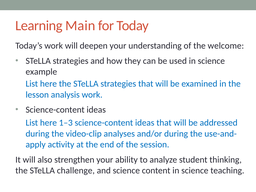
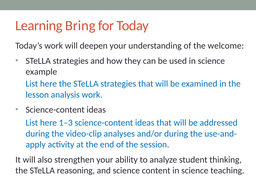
Main: Main -> Bring (80, 26)
challenge: challenge -> reasoning (76, 171)
